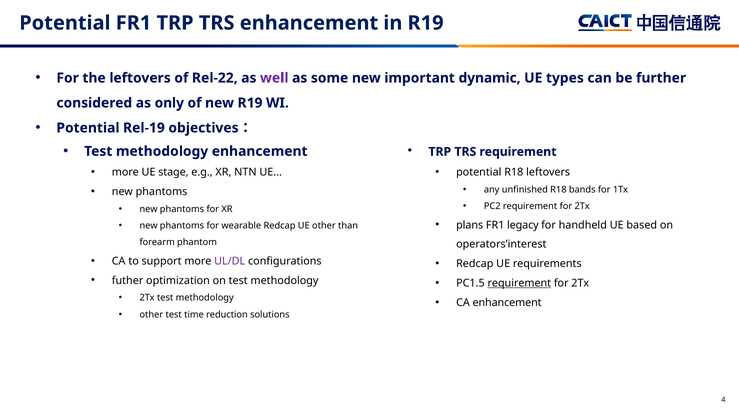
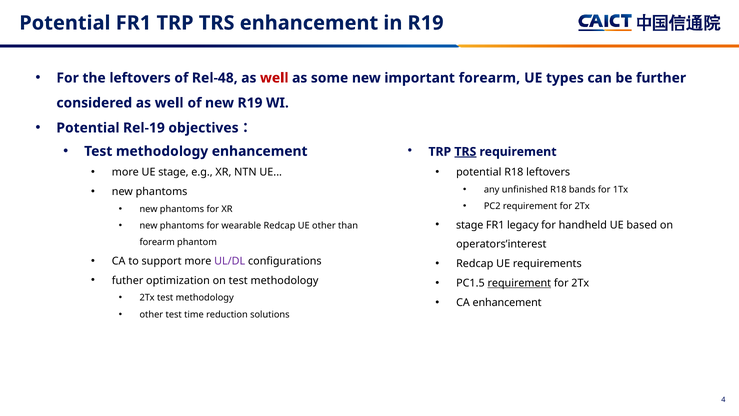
Rel-22: Rel-22 -> Rel-48 (215, 78)
well colour: purple -> red (274, 78)
important dynamic: dynamic -> forearm (489, 78)
considered as only: only -> well (169, 103)
TRS underline: none -> present (465, 152)
plans: plans -> stage (470, 225)
